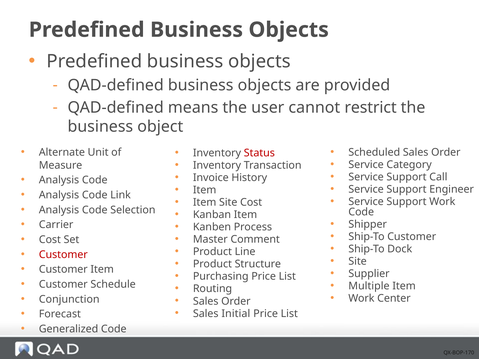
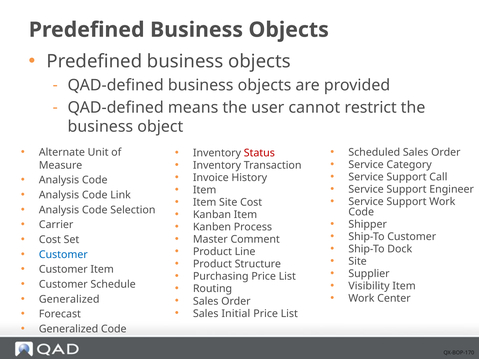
Customer colour: red -> blue (63, 255)
Multiple: Multiple -> Visibility (369, 286)
Conjunction: Conjunction -> Generalized (69, 299)
